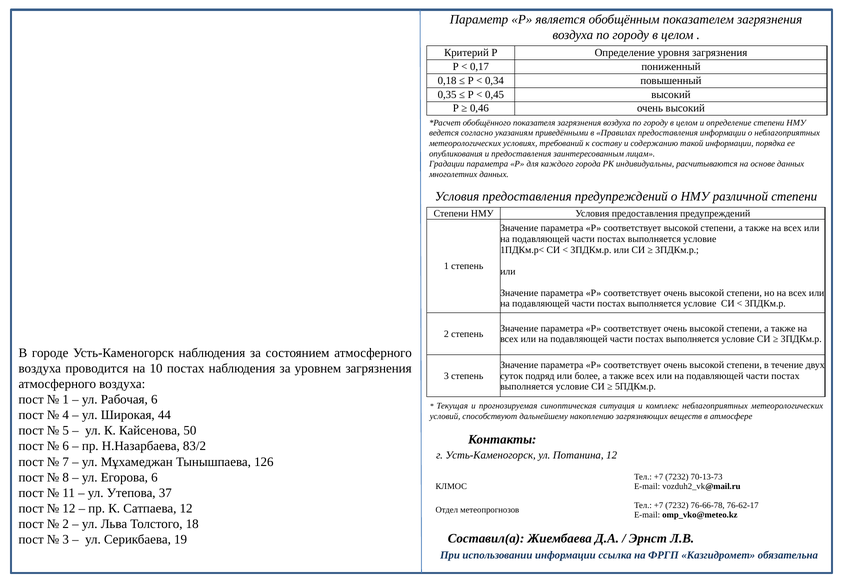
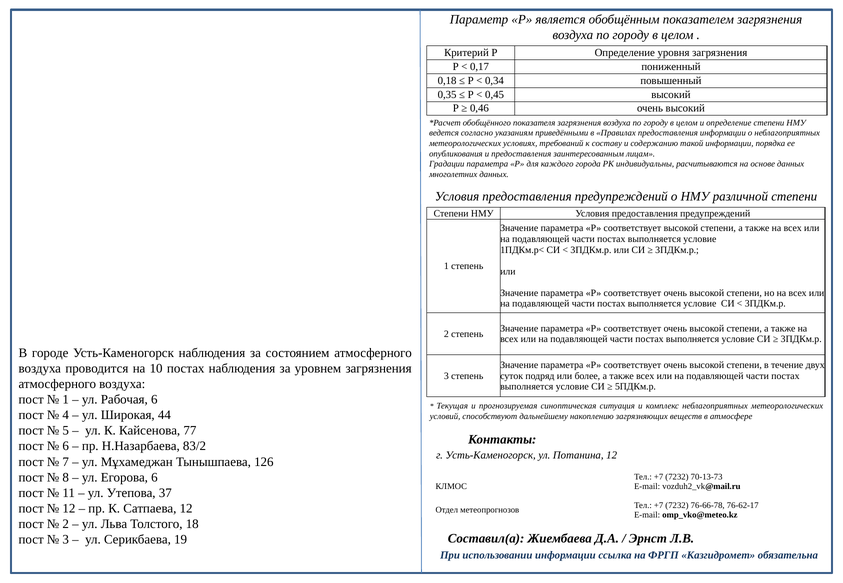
50: 50 -> 77 (190, 431)
